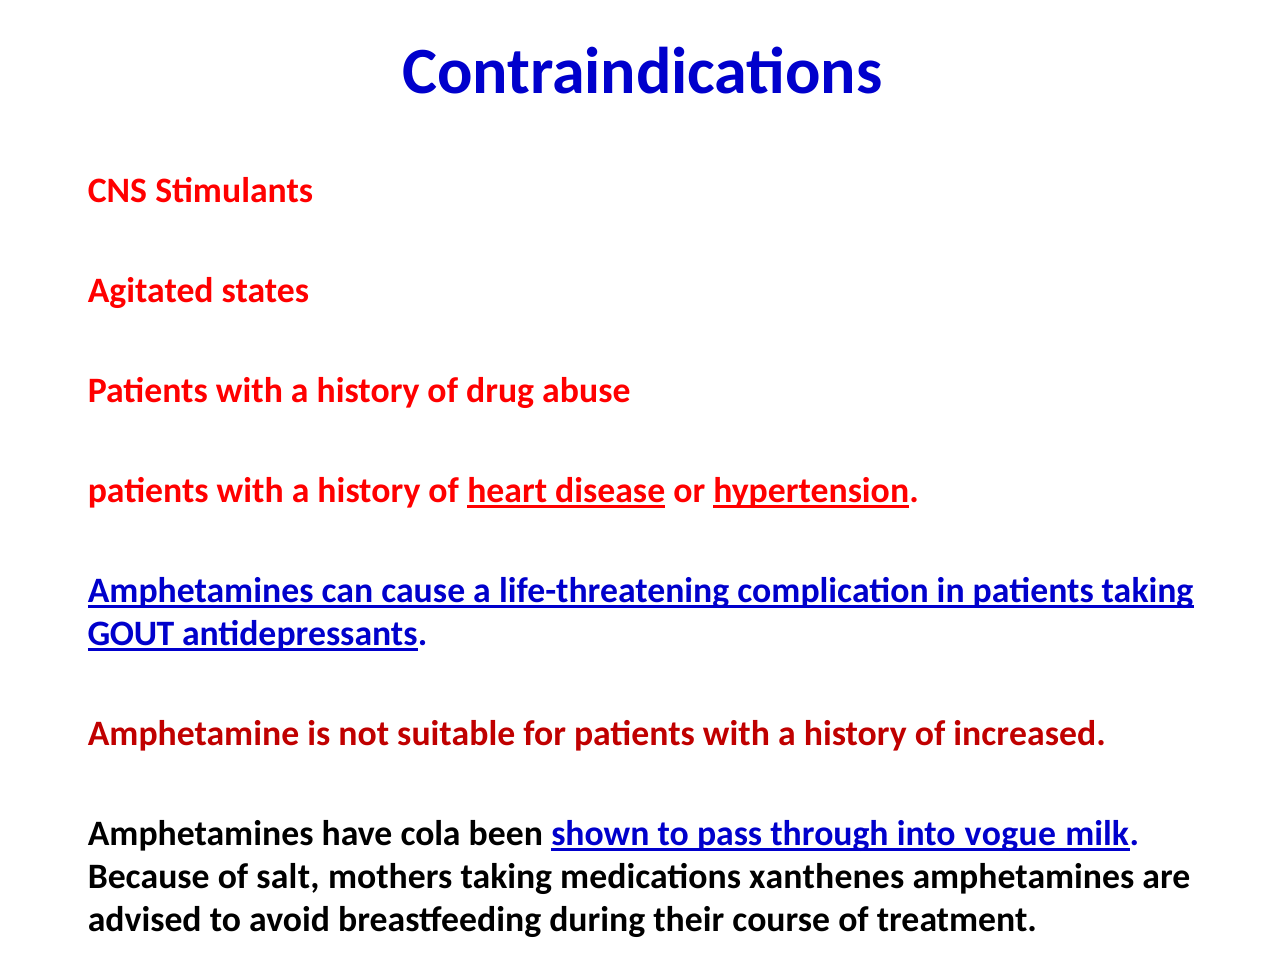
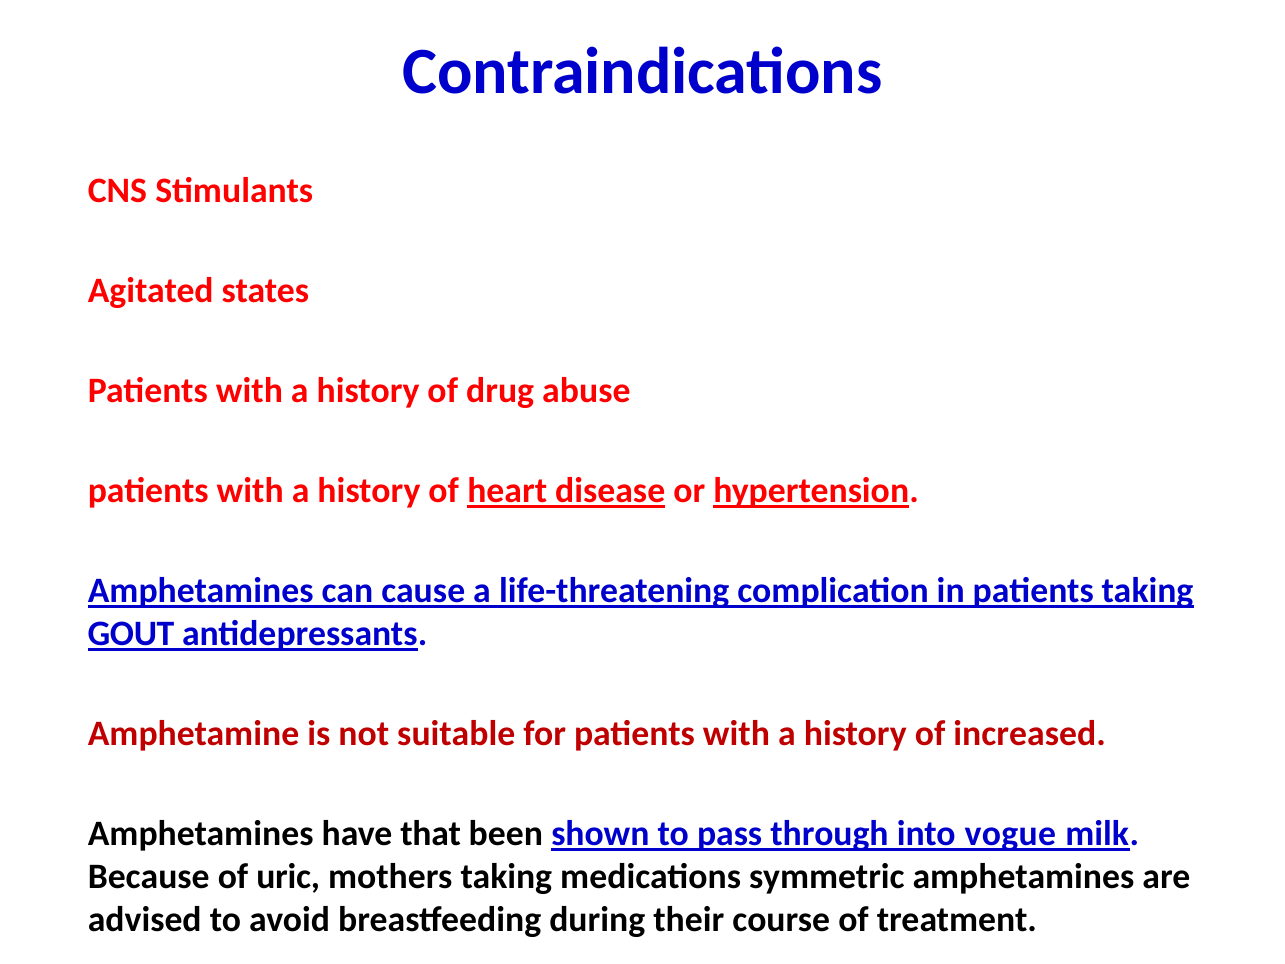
cola: cola -> that (431, 834)
salt: salt -> uric (288, 876)
xanthenes: xanthenes -> symmetric (827, 876)
